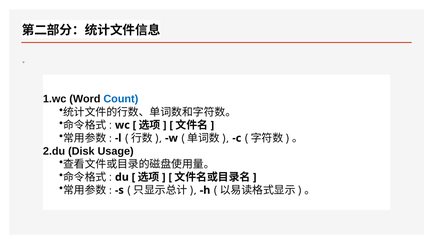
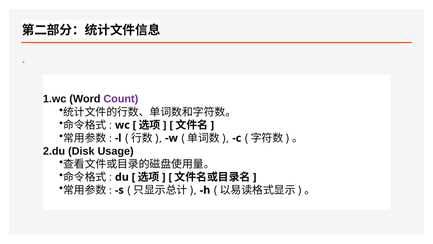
Count colour: blue -> purple (121, 99)
